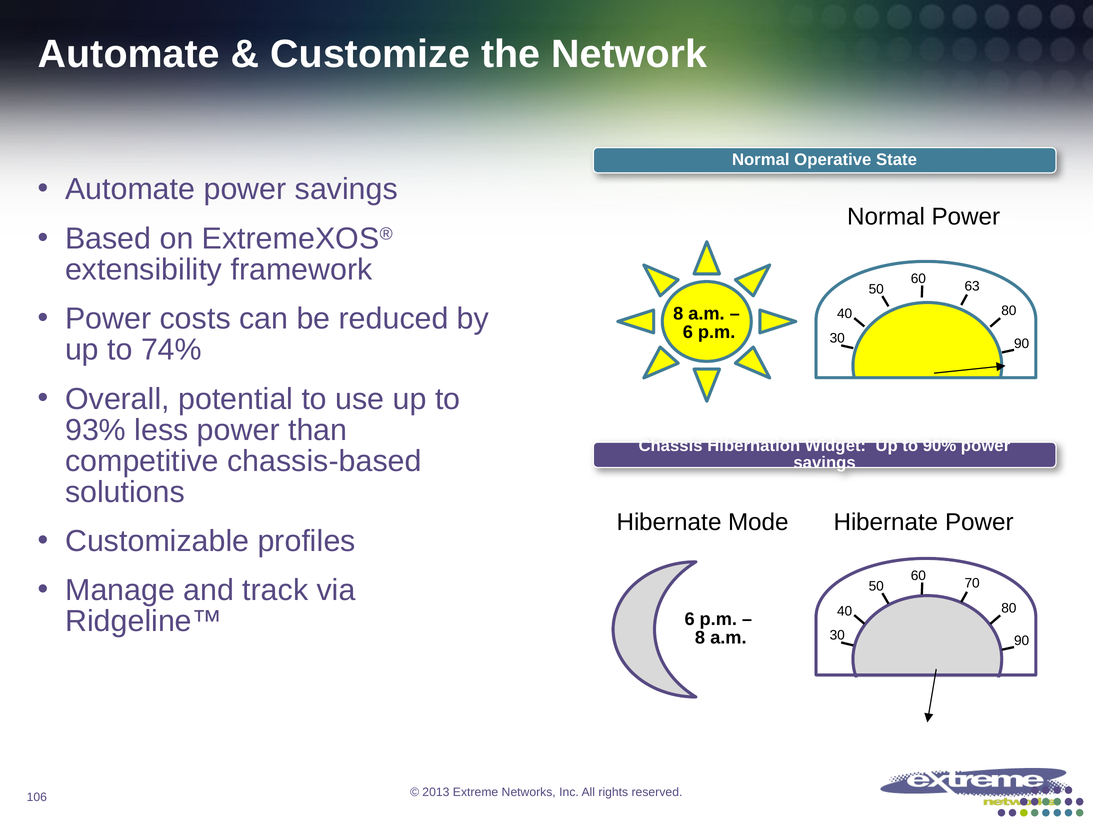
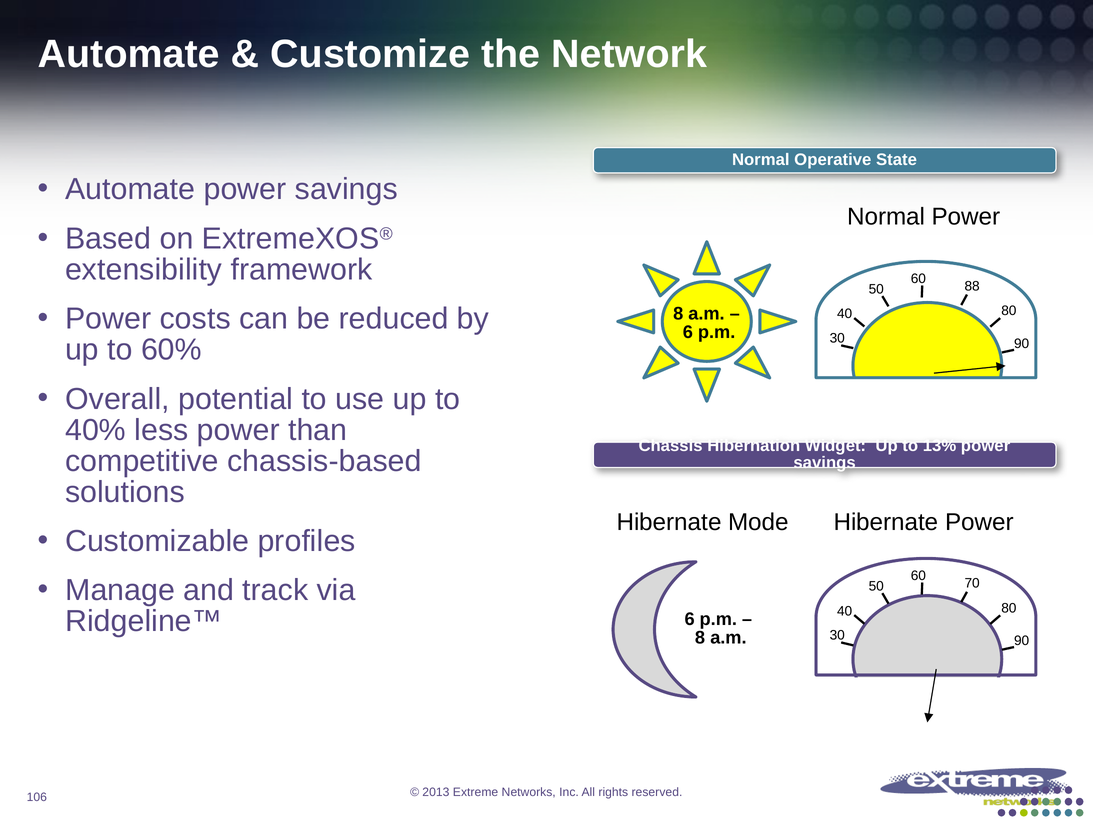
63: 63 -> 88 (972, 286)
74%: 74% -> 60% (171, 350)
93%: 93% -> 40% (96, 430)
90%: 90% -> 13% (940, 446)
